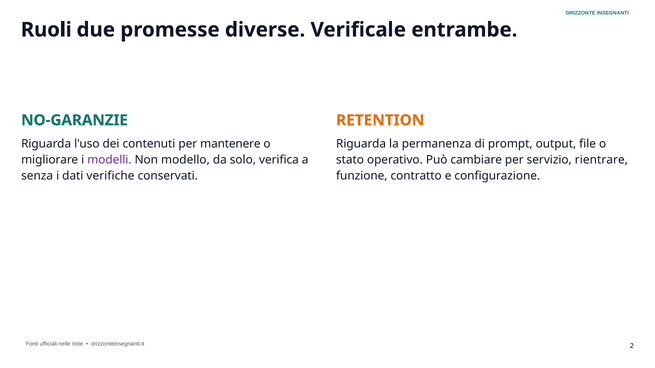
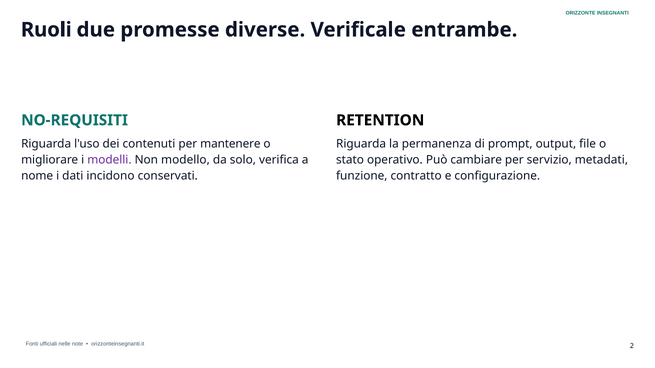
NO-GARANZIE: NO-GARANZIE -> NO-REQUISITI (75, 120)
RETENTION colour: orange -> black (380, 120)
rientrare: rientrare -> metadati (601, 160)
senza: senza -> nome (37, 176)
verifiche: verifiche -> incidono (110, 176)
